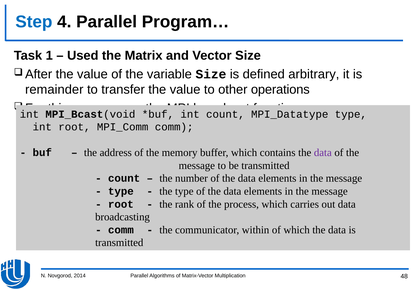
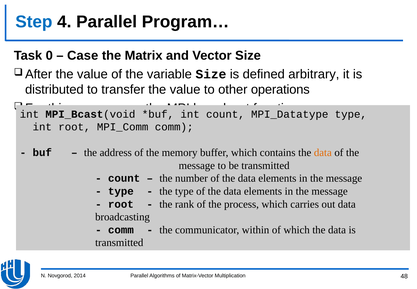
1: 1 -> 0 (49, 56)
Used: Used -> Case (83, 56)
remainder: remainder -> distributed (54, 90)
data colour: purple -> orange (323, 153)
